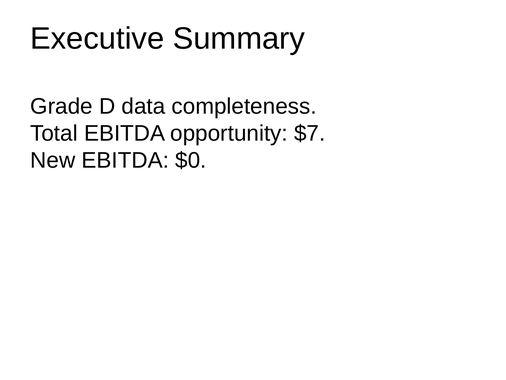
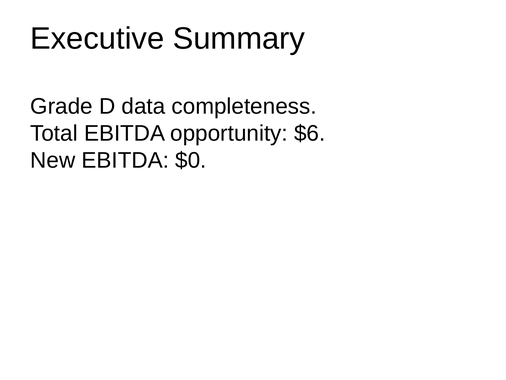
$7: $7 -> $6 (310, 133)
